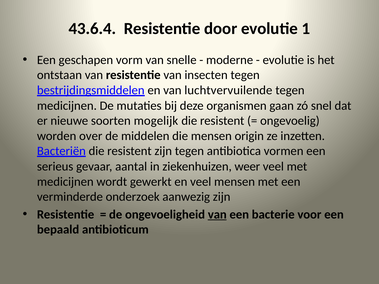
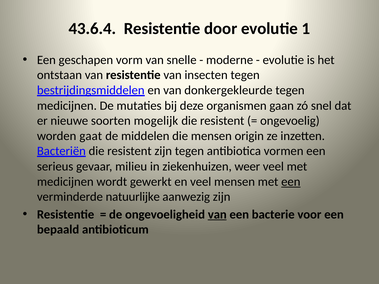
luchtvervuilende: luchtvervuilende -> donkergekleurde (228, 90)
over: over -> gaat (91, 136)
aantal: aantal -> milieu (131, 167)
een underline: none -> present (291, 182)
onderzoek: onderzoek -> natuurlijke (133, 197)
